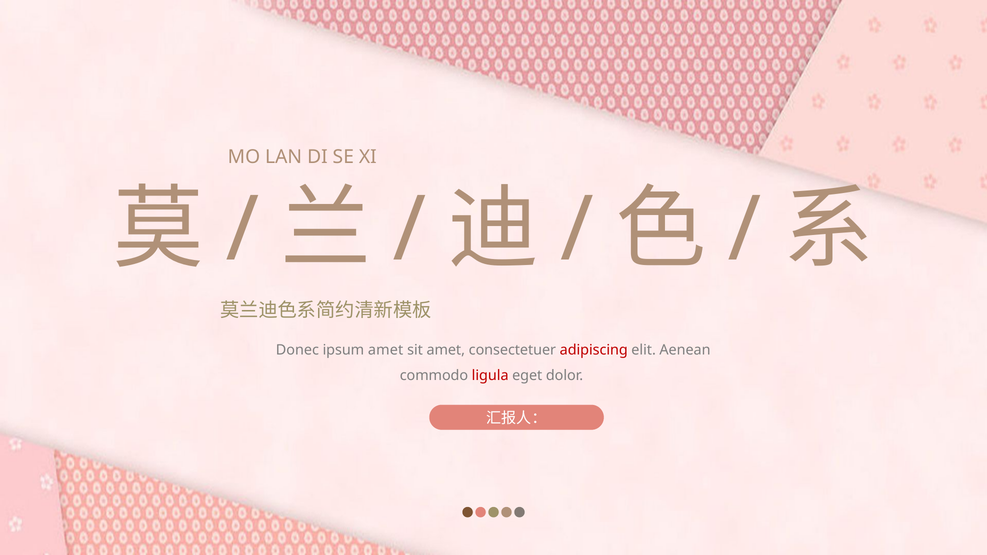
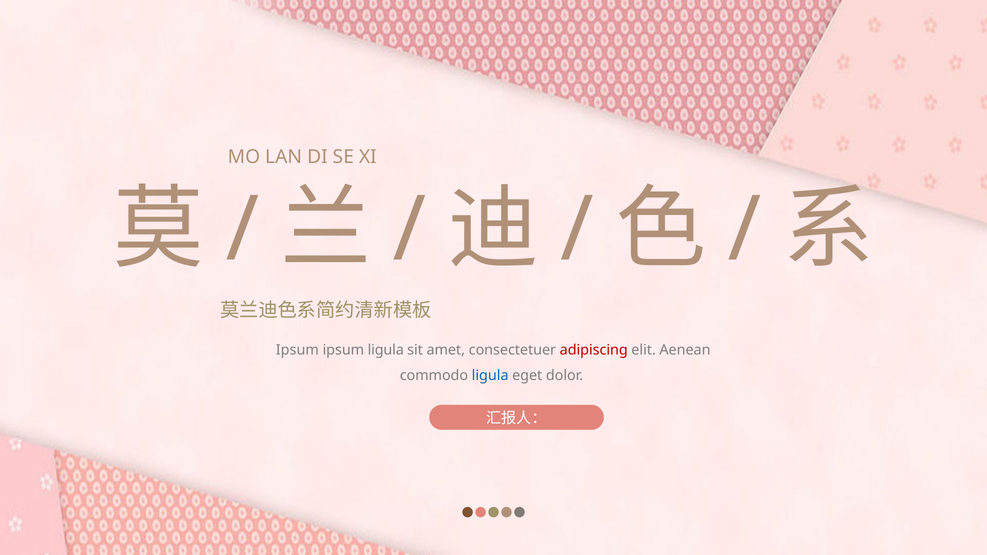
Donec: Donec -> Ipsum (297, 350)
ipsum amet: amet -> ligula (386, 350)
ligula colour: red -> blue (490, 376)
